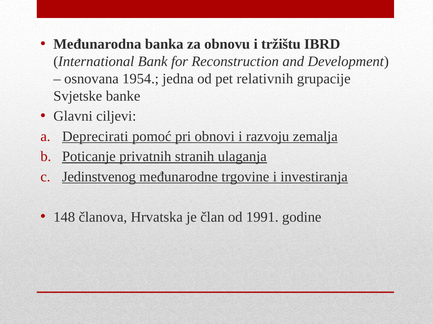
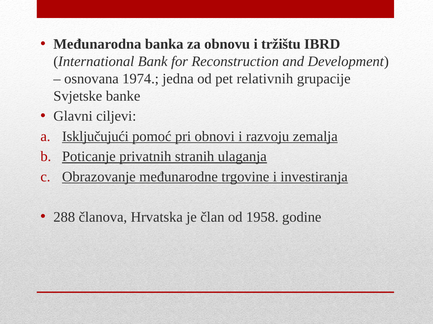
1954: 1954 -> 1974 (141, 79)
Deprecirati: Deprecirati -> Isključujući (95, 137)
Jedinstvenog: Jedinstvenog -> Obrazovanje (99, 177)
148: 148 -> 288 (64, 217)
1991: 1991 -> 1958 (262, 217)
